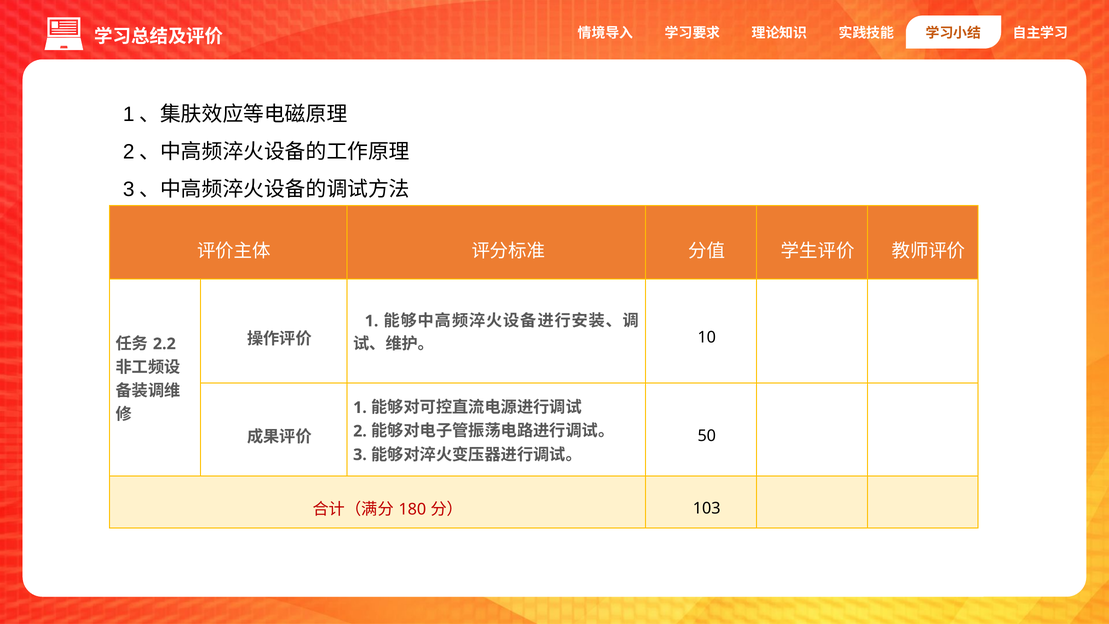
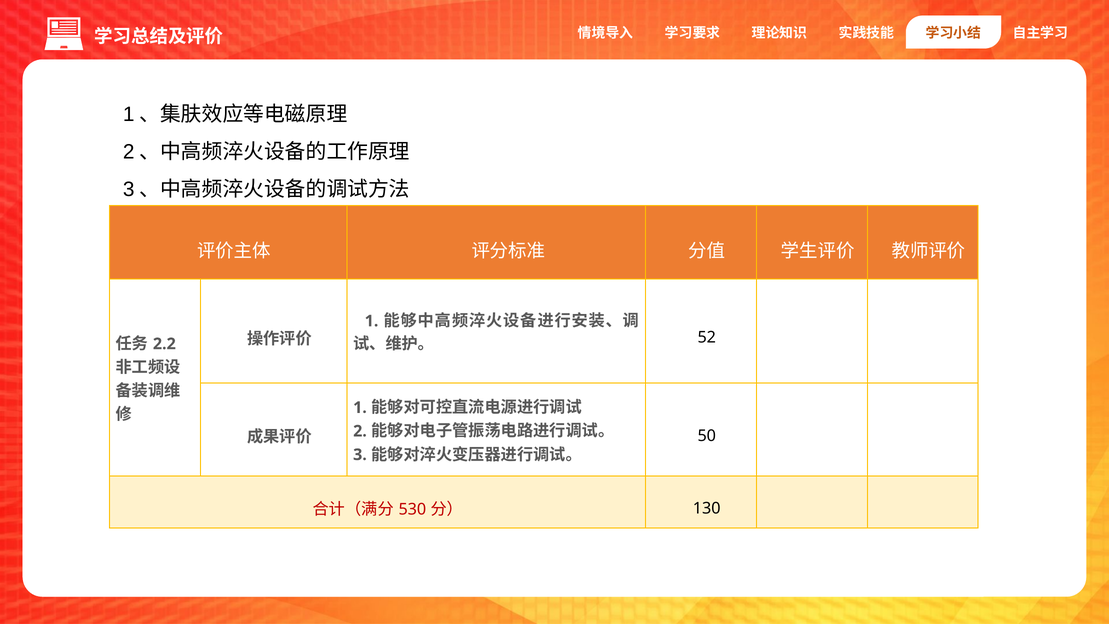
10: 10 -> 52 (707, 337)
180: 180 -> 530 (412, 509)
103: 103 -> 130 (707, 508)
